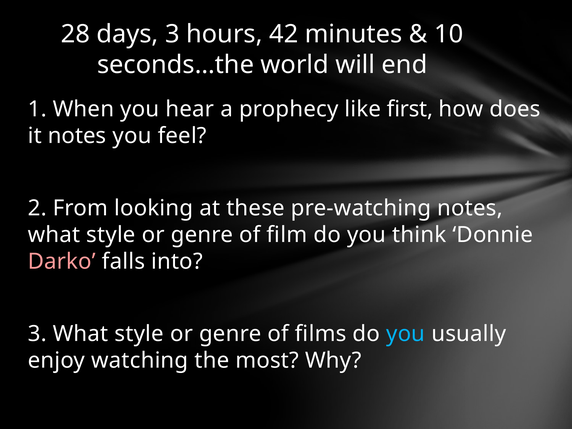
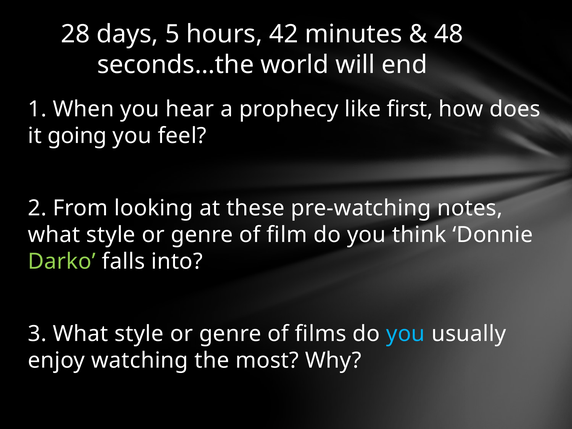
days 3: 3 -> 5 (172, 34)
10: 10 -> 48 (449, 34)
it notes: notes -> going (77, 136)
Darko colour: pink -> light green (62, 262)
